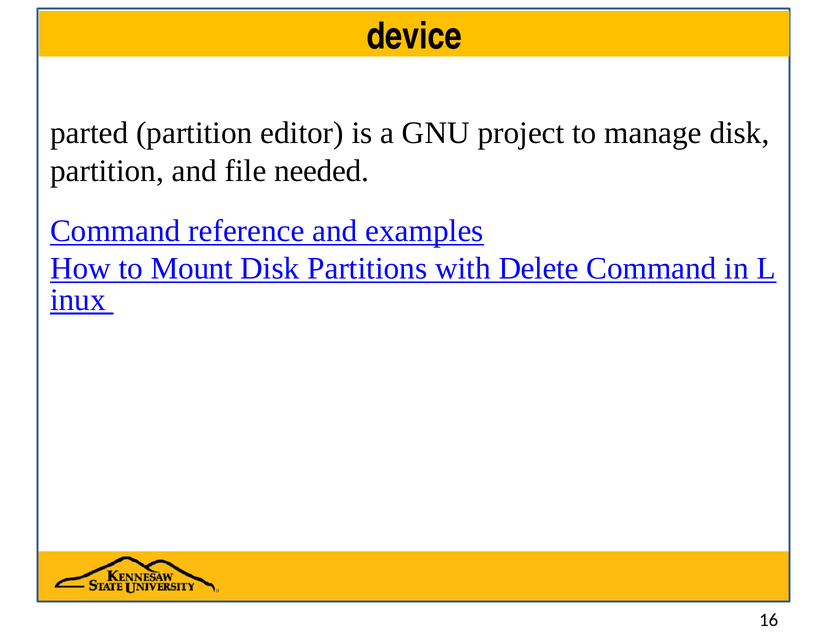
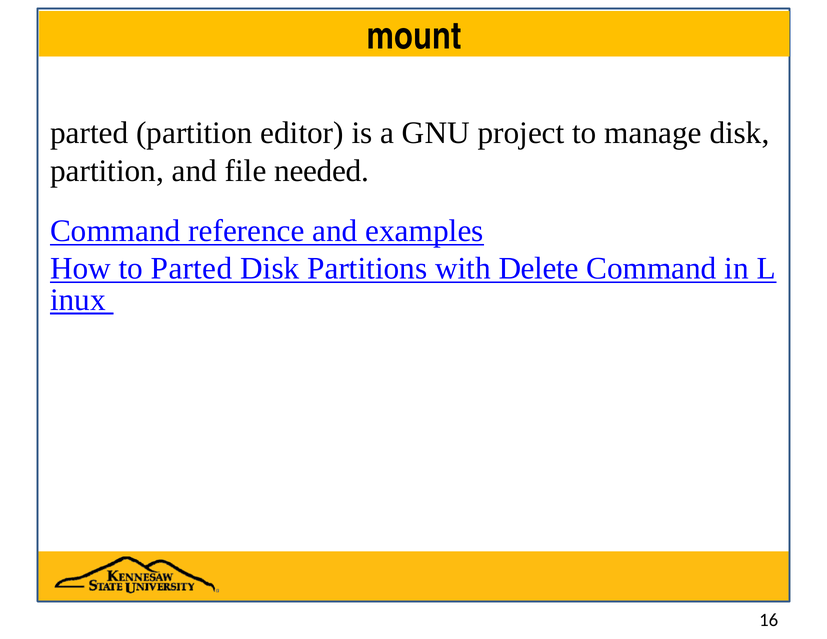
device: device -> mount (414, 36)
to Mount: Mount -> Parted (192, 268)
